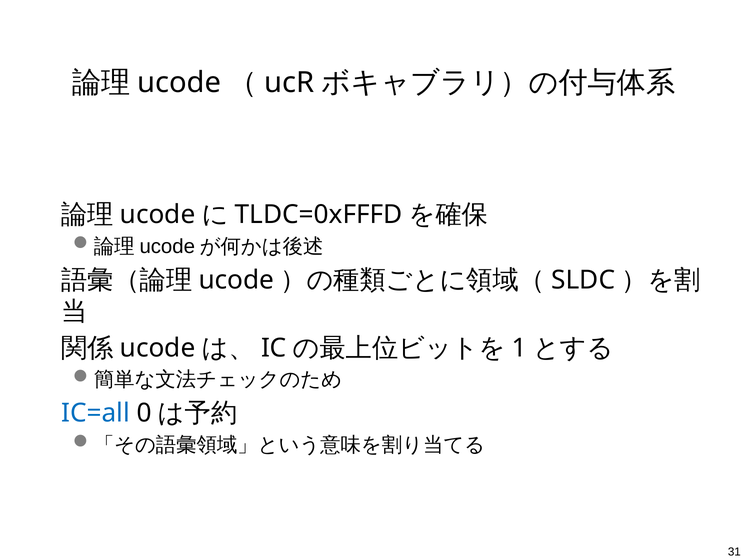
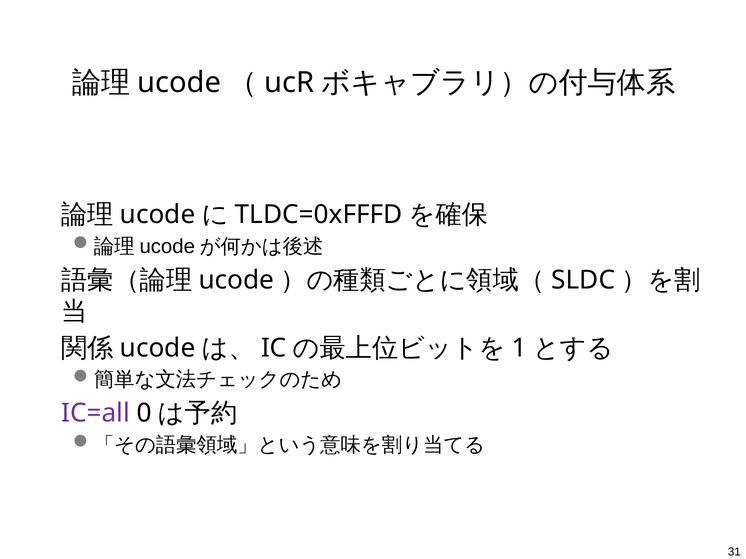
IC=all colour: blue -> purple (95, 414)
